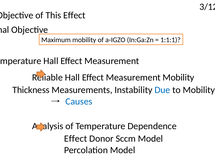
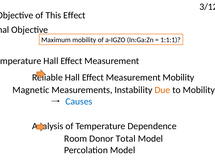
Thickness: Thickness -> Magnetic (31, 90)
Due colour: blue -> orange (162, 90)
Effect: Effect -> Room (76, 139)
Sccm: Sccm -> Total (126, 139)
